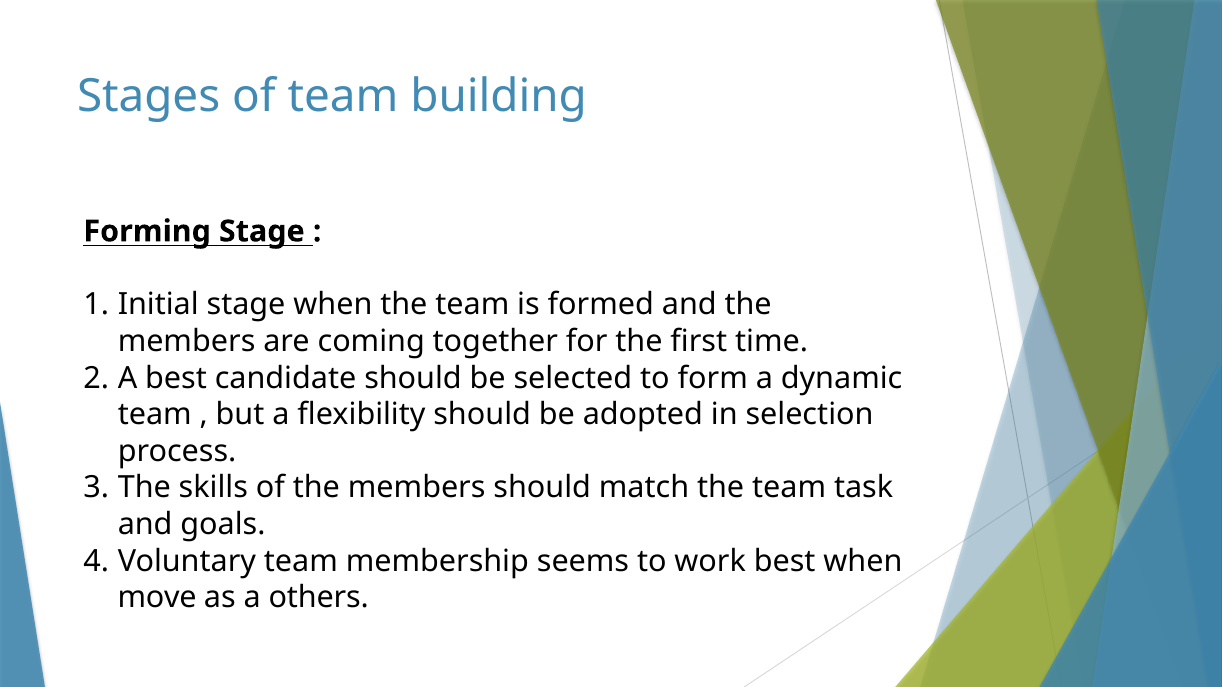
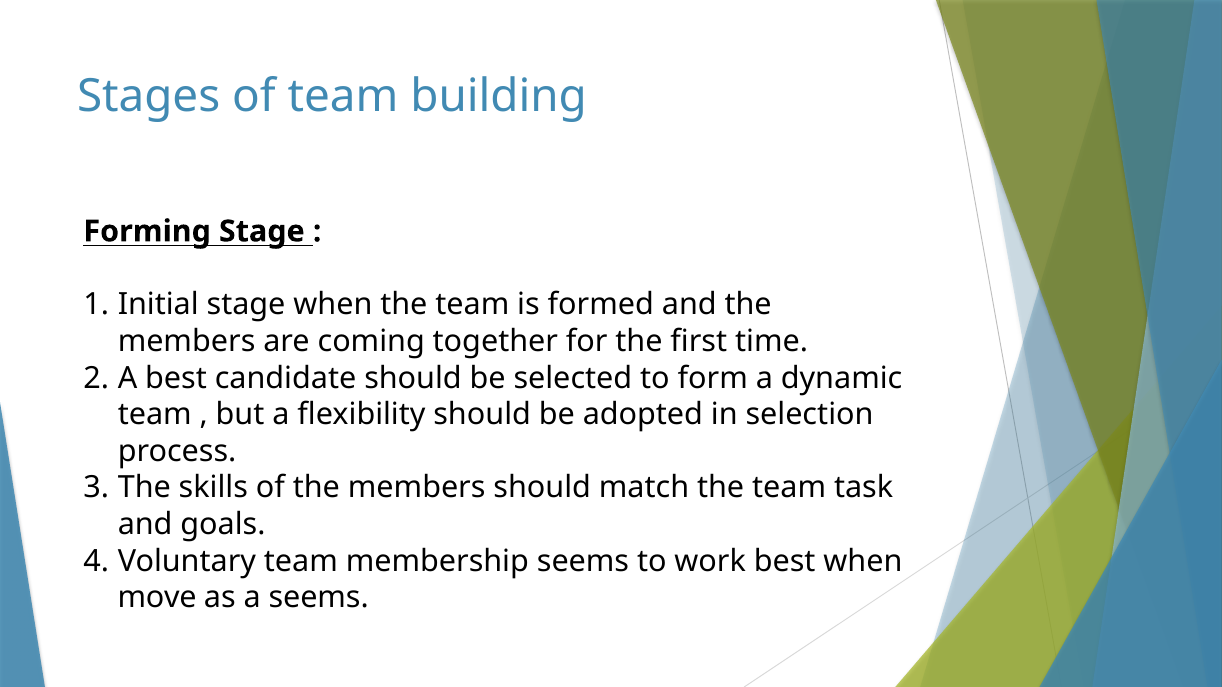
a others: others -> seems (319, 598)
